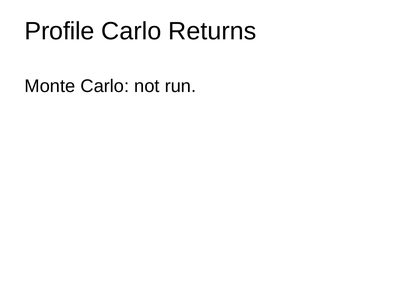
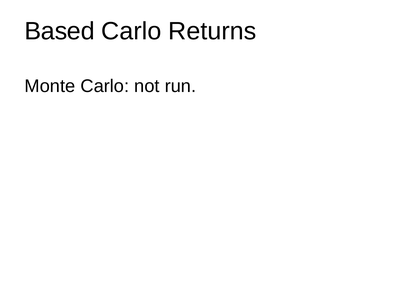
Profile: Profile -> Based (60, 31)
